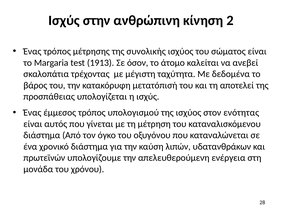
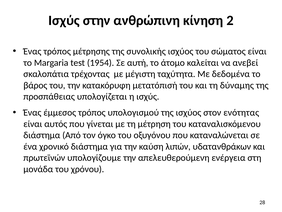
1913: 1913 -> 1954 (101, 63)
όσον: όσον -> αυτή (138, 63)
αποτελεί: αποτελεί -> δύναμης (237, 85)
